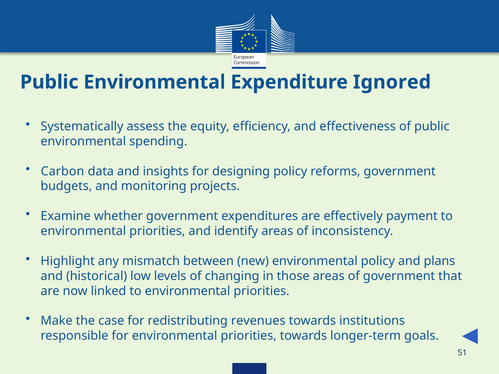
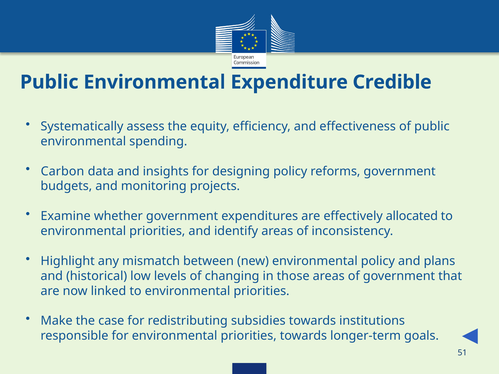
Ignored: Ignored -> Credible (392, 82)
payment: payment -> allocated (412, 216)
revenues: revenues -> subsidies (258, 321)
